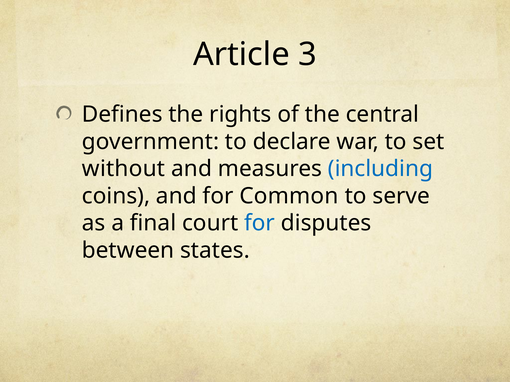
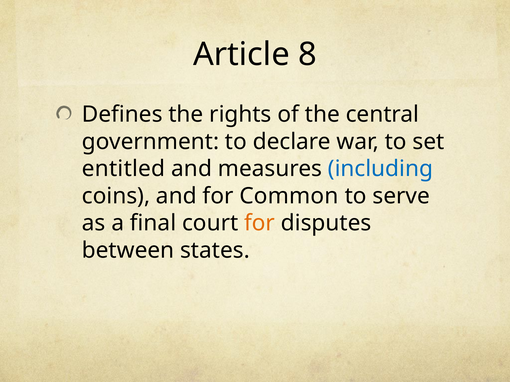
3: 3 -> 8 (308, 55)
without: without -> entitled (124, 169)
for colour: blue -> orange (260, 223)
